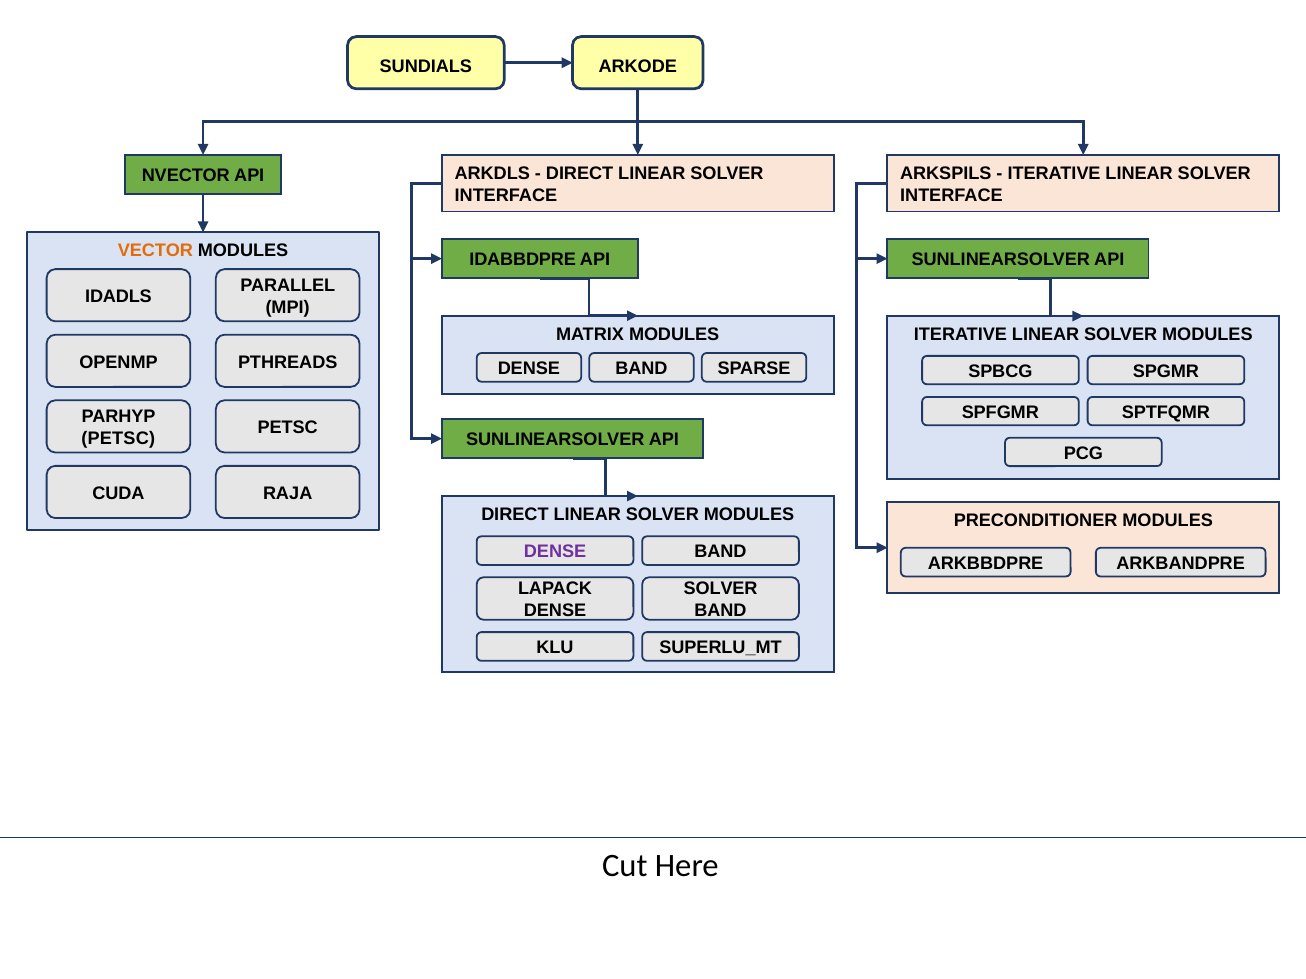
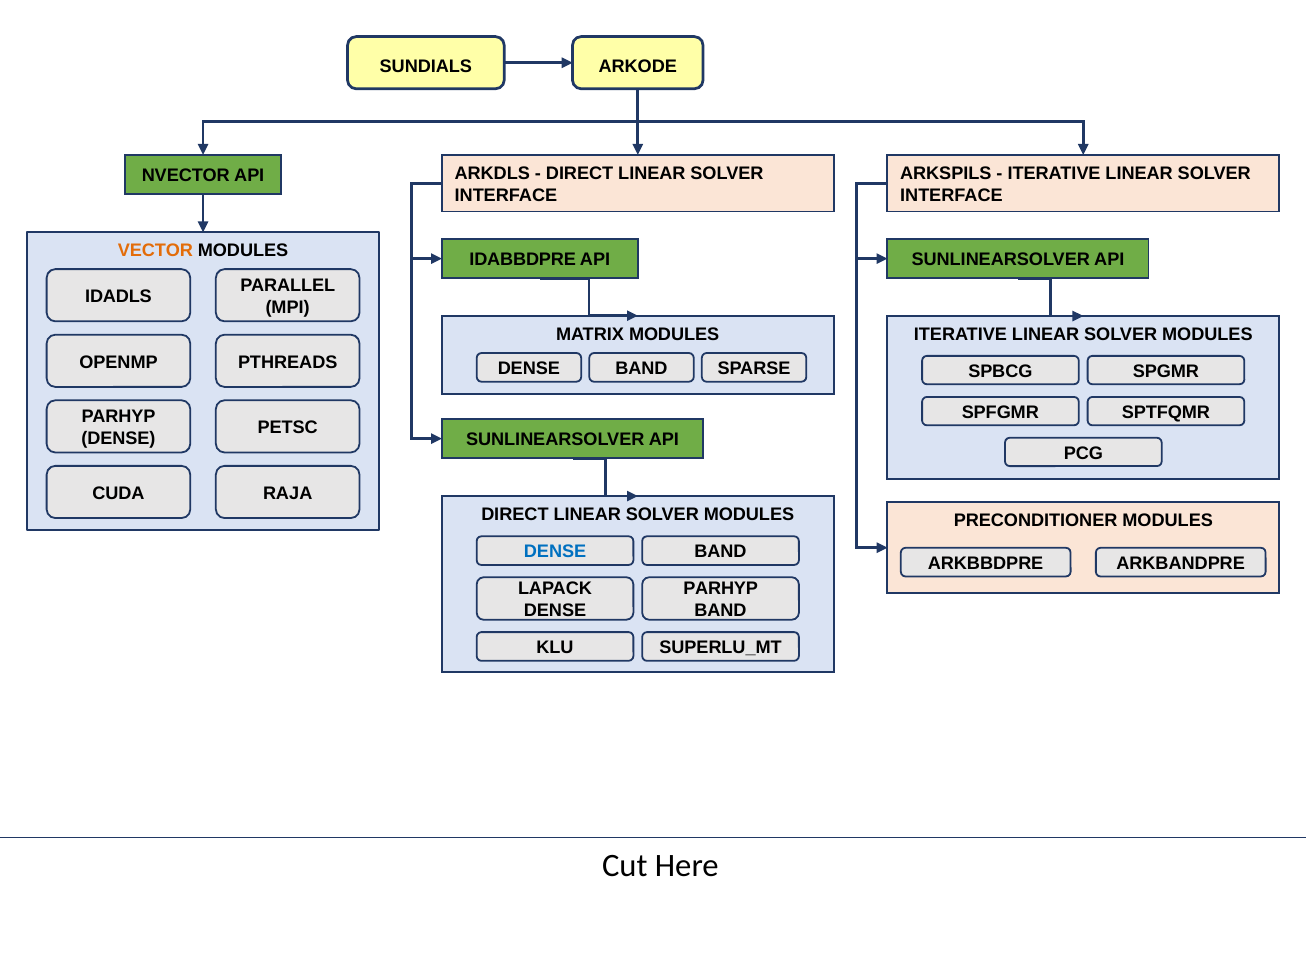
PETSC: PETSC -> DENSE (118, 439)
DENSE colour: purple -> blue (555, 552)
SOLVER: SOLVER -> PARHYP (721, 589)
